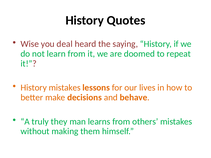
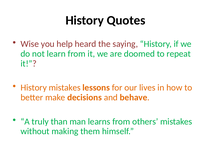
deal: deal -> help (65, 44)
they: they -> than (59, 122)
